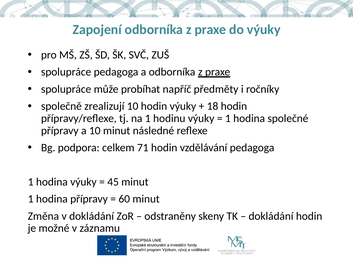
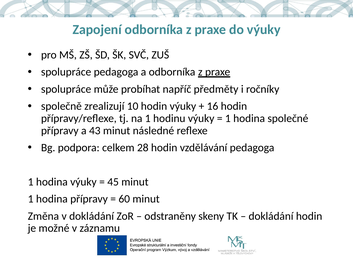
18: 18 -> 16 (213, 106)
a 10: 10 -> 43 (95, 130)
71: 71 -> 28 (143, 148)
